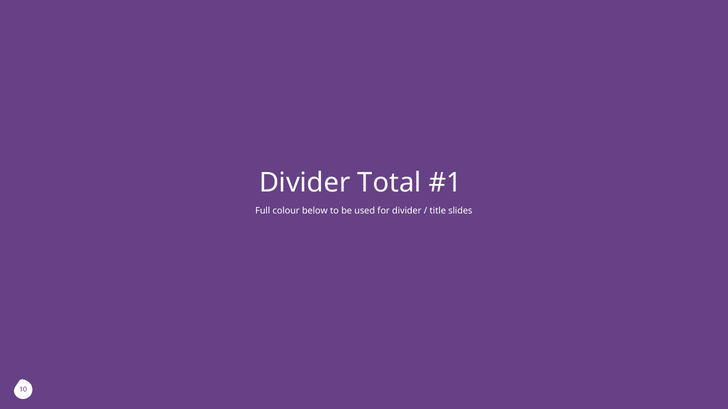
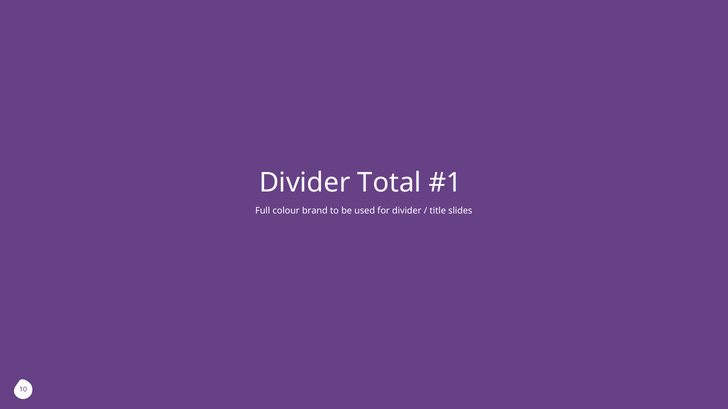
below: below -> brand (315, 211)
